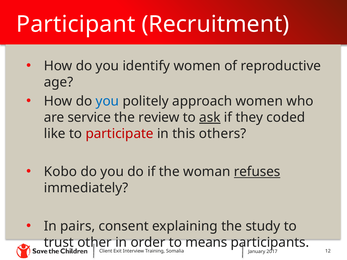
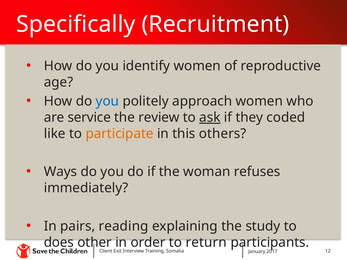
Participant: Participant -> Specifically (76, 24)
participate colour: red -> orange (120, 134)
Kobo: Kobo -> Ways (61, 172)
refuses underline: present -> none (257, 172)
consent: consent -> reading (124, 226)
trust: trust -> does (59, 243)
means: means -> return (206, 243)
